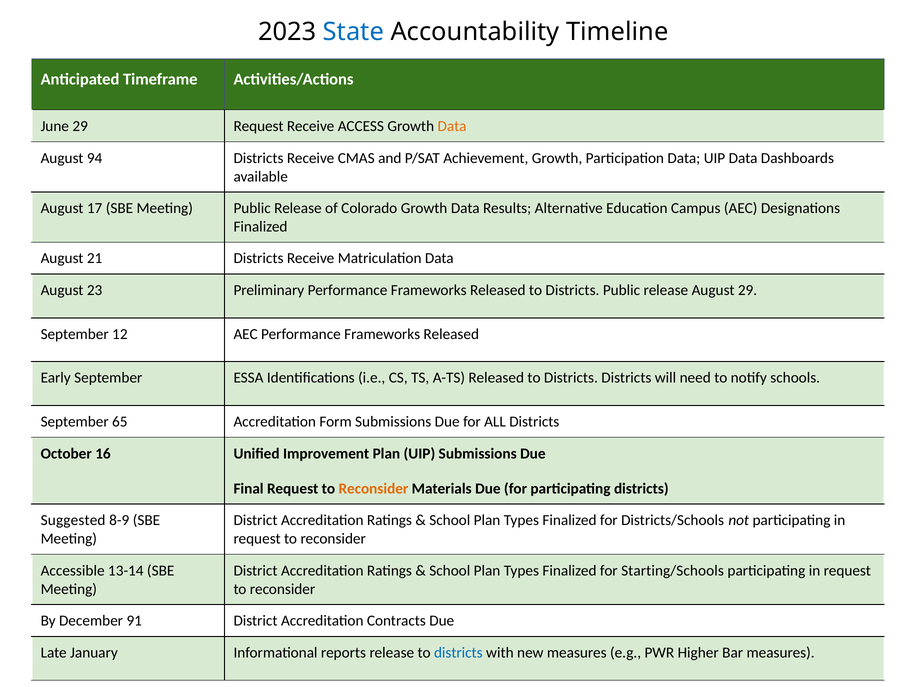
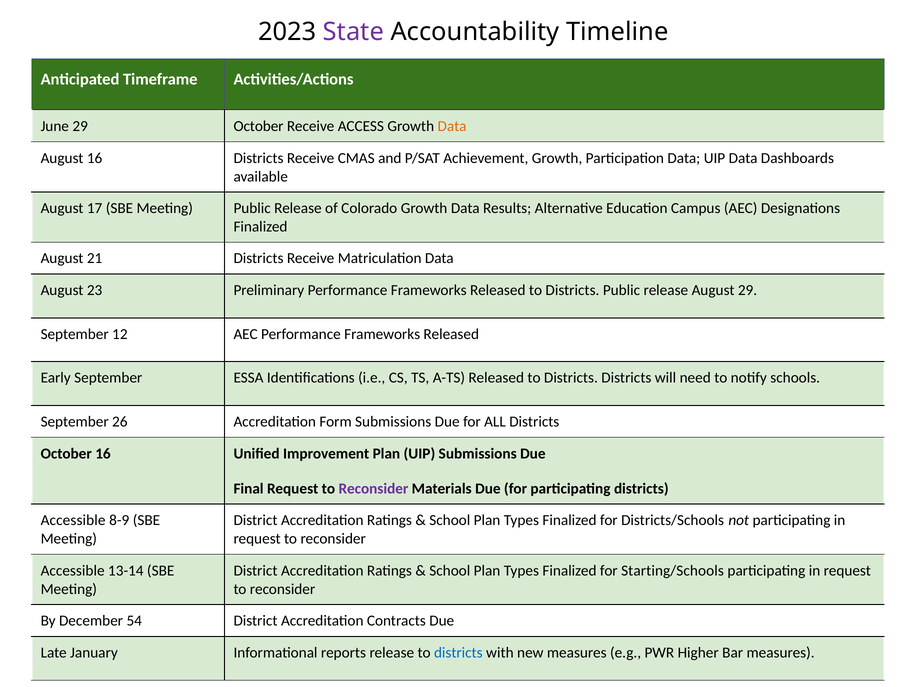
State colour: blue -> purple (354, 32)
29 Request: Request -> October (259, 126)
August 94: 94 -> 16 (95, 158)
65: 65 -> 26 (120, 422)
Reconsider colour: orange -> purple (373, 489)
Suggested: Suggested -> Accessible (73, 520)
91: 91 -> 54 (134, 621)
